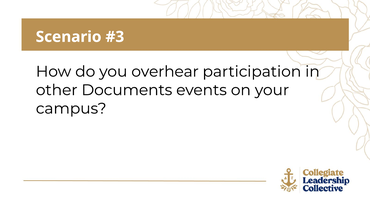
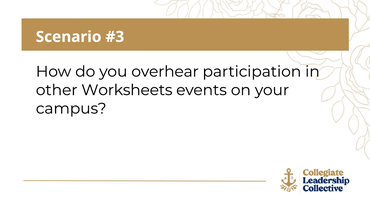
Documents: Documents -> Worksheets (127, 90)
